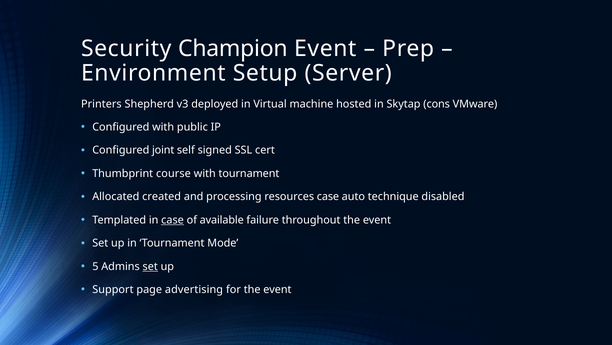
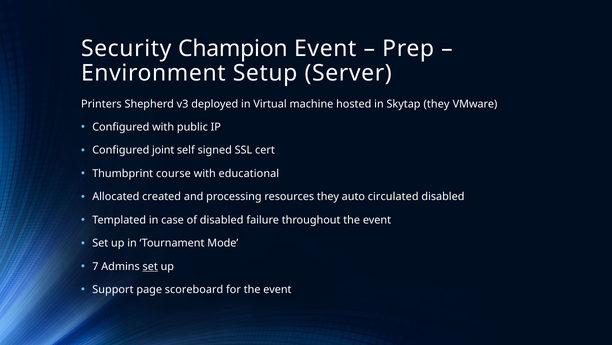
Skytap cons: cons -> they (437, 104)
with tournament: tournament -> educational (249, 173)
resources case: case -> they (328, 196)
technique: technique -> circulated (393, 196)
case underline: present -> none (173, 220)
of available: available -> disabled (222, 220)
5: 5 -> 7 (95, 266)
advertising: advertising -> scoreboard (194, 289)
